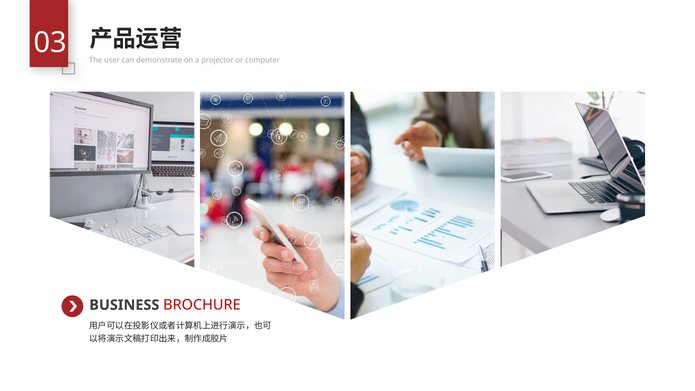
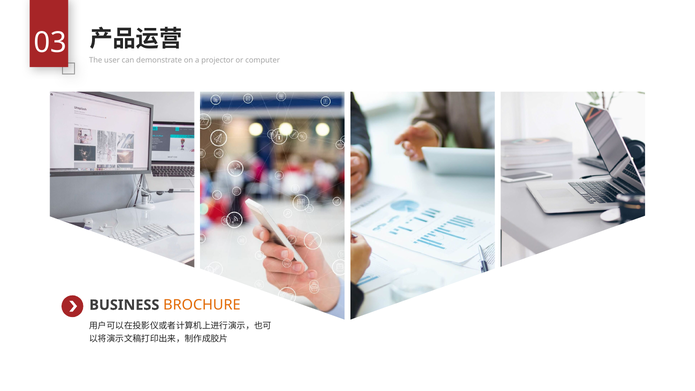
BROCHURE colour: red -> orange (202, 305)
